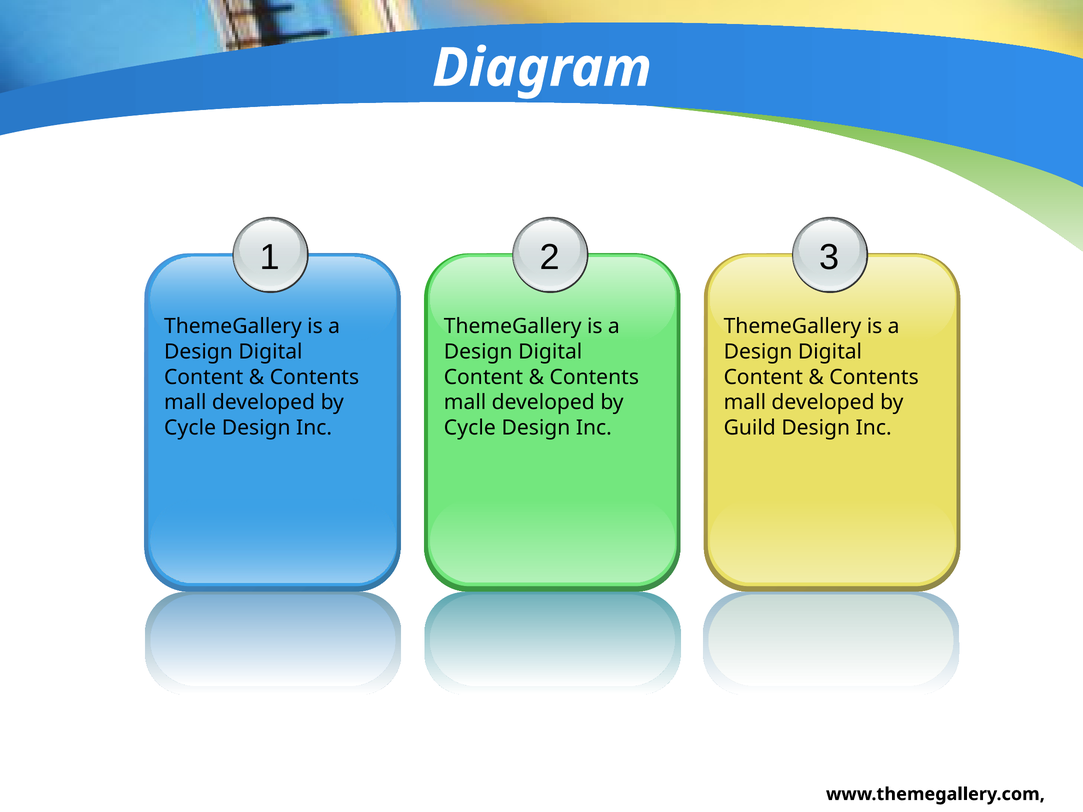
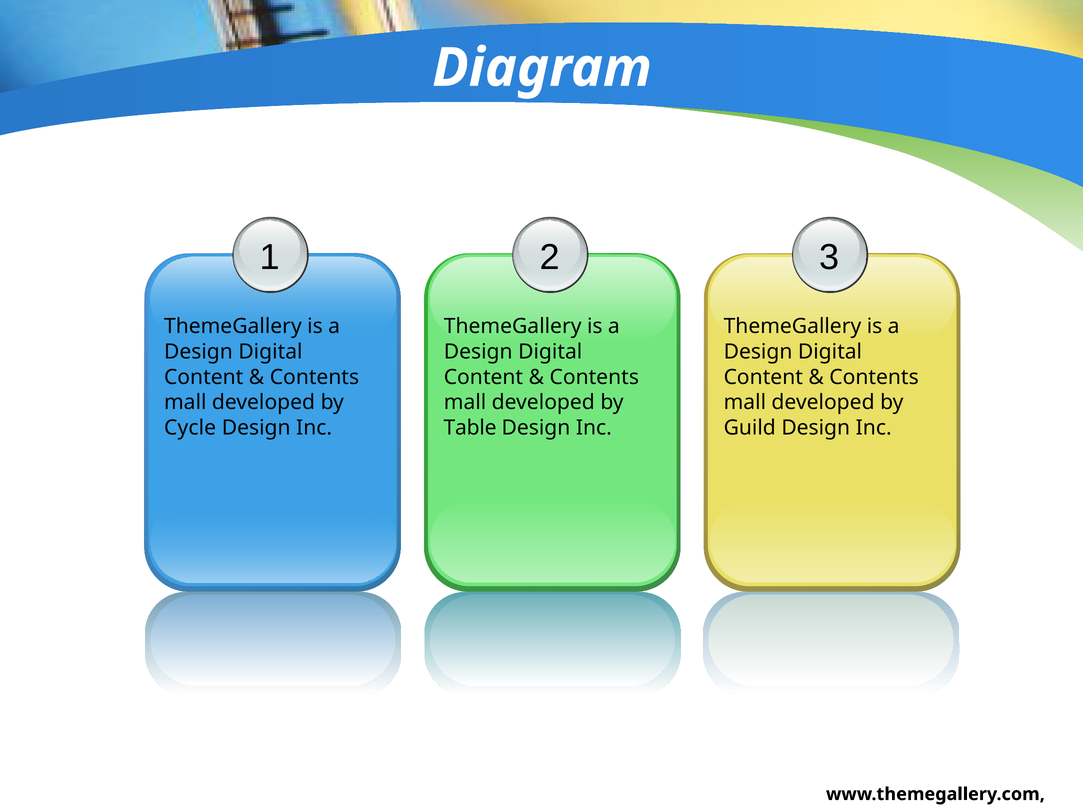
Cycle: Cycle -> Table (470, 428)
